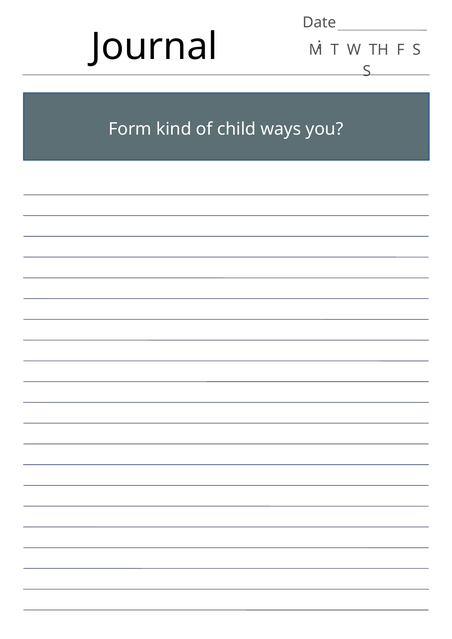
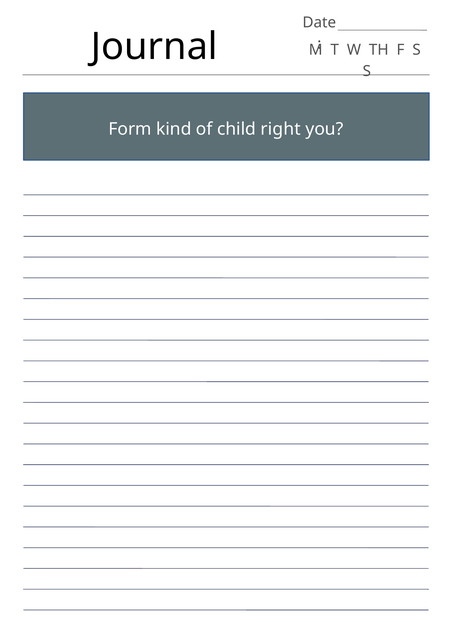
ways: ways -> right (281, 129)
